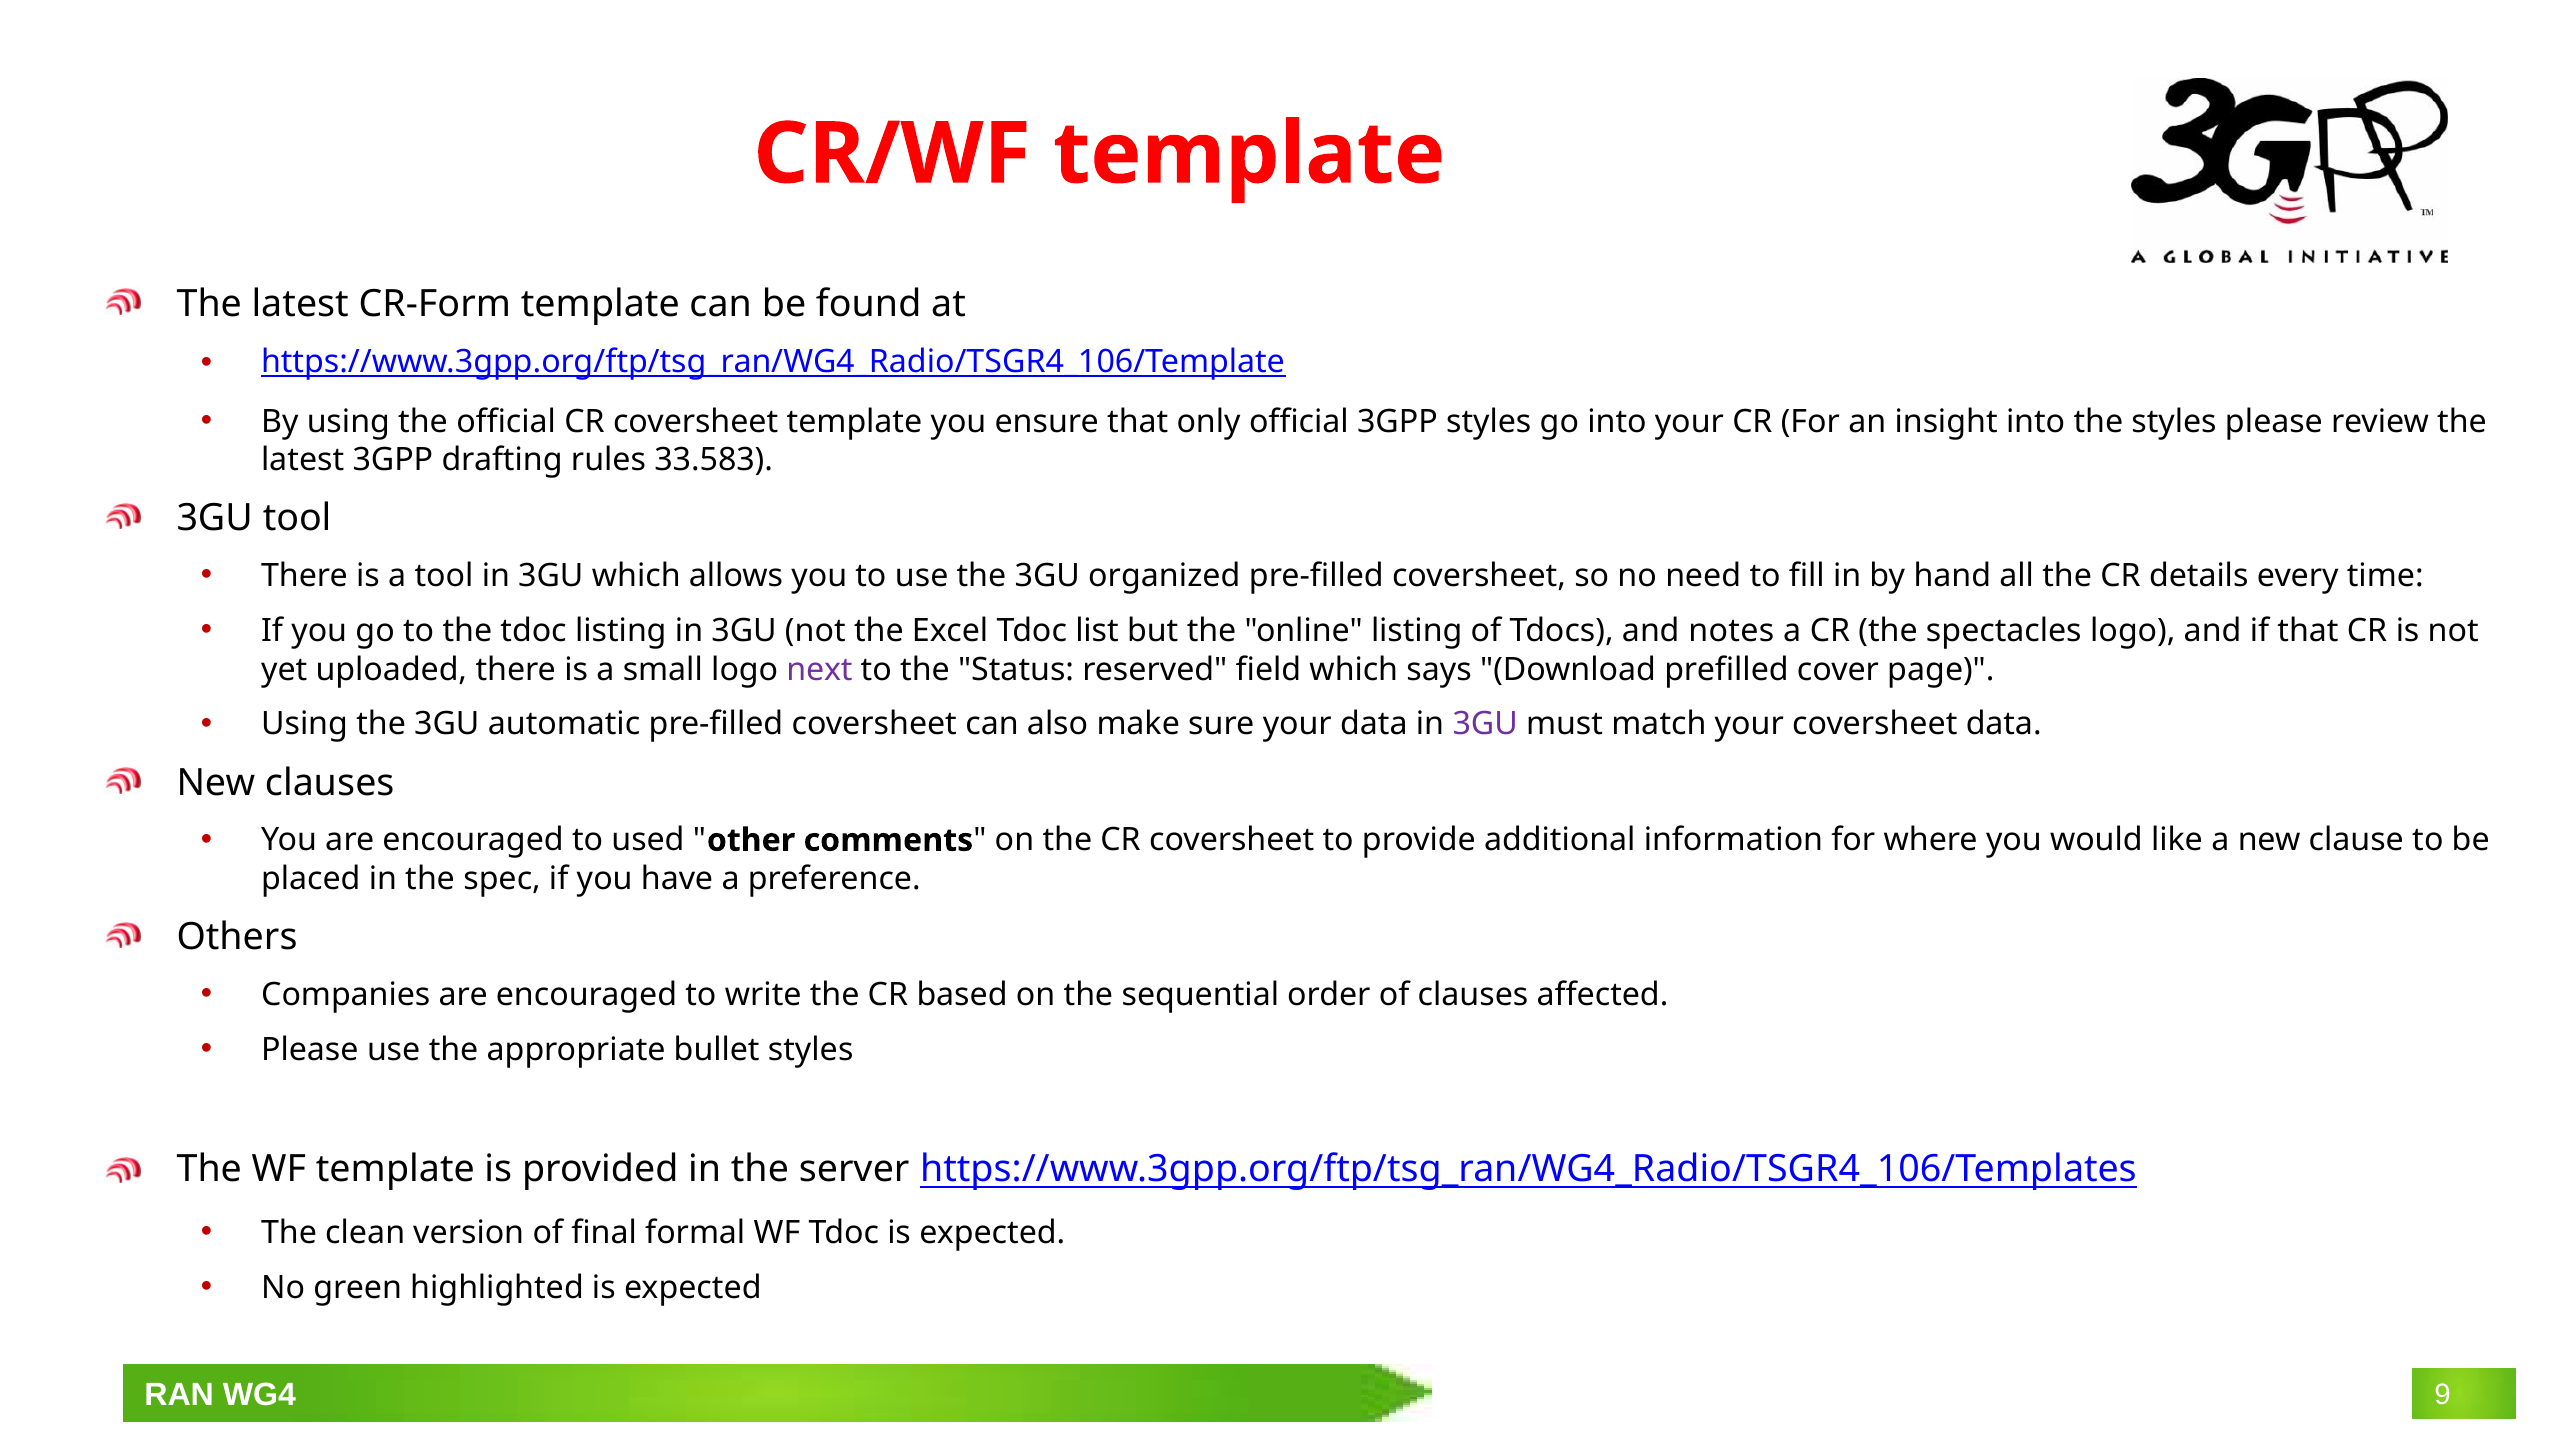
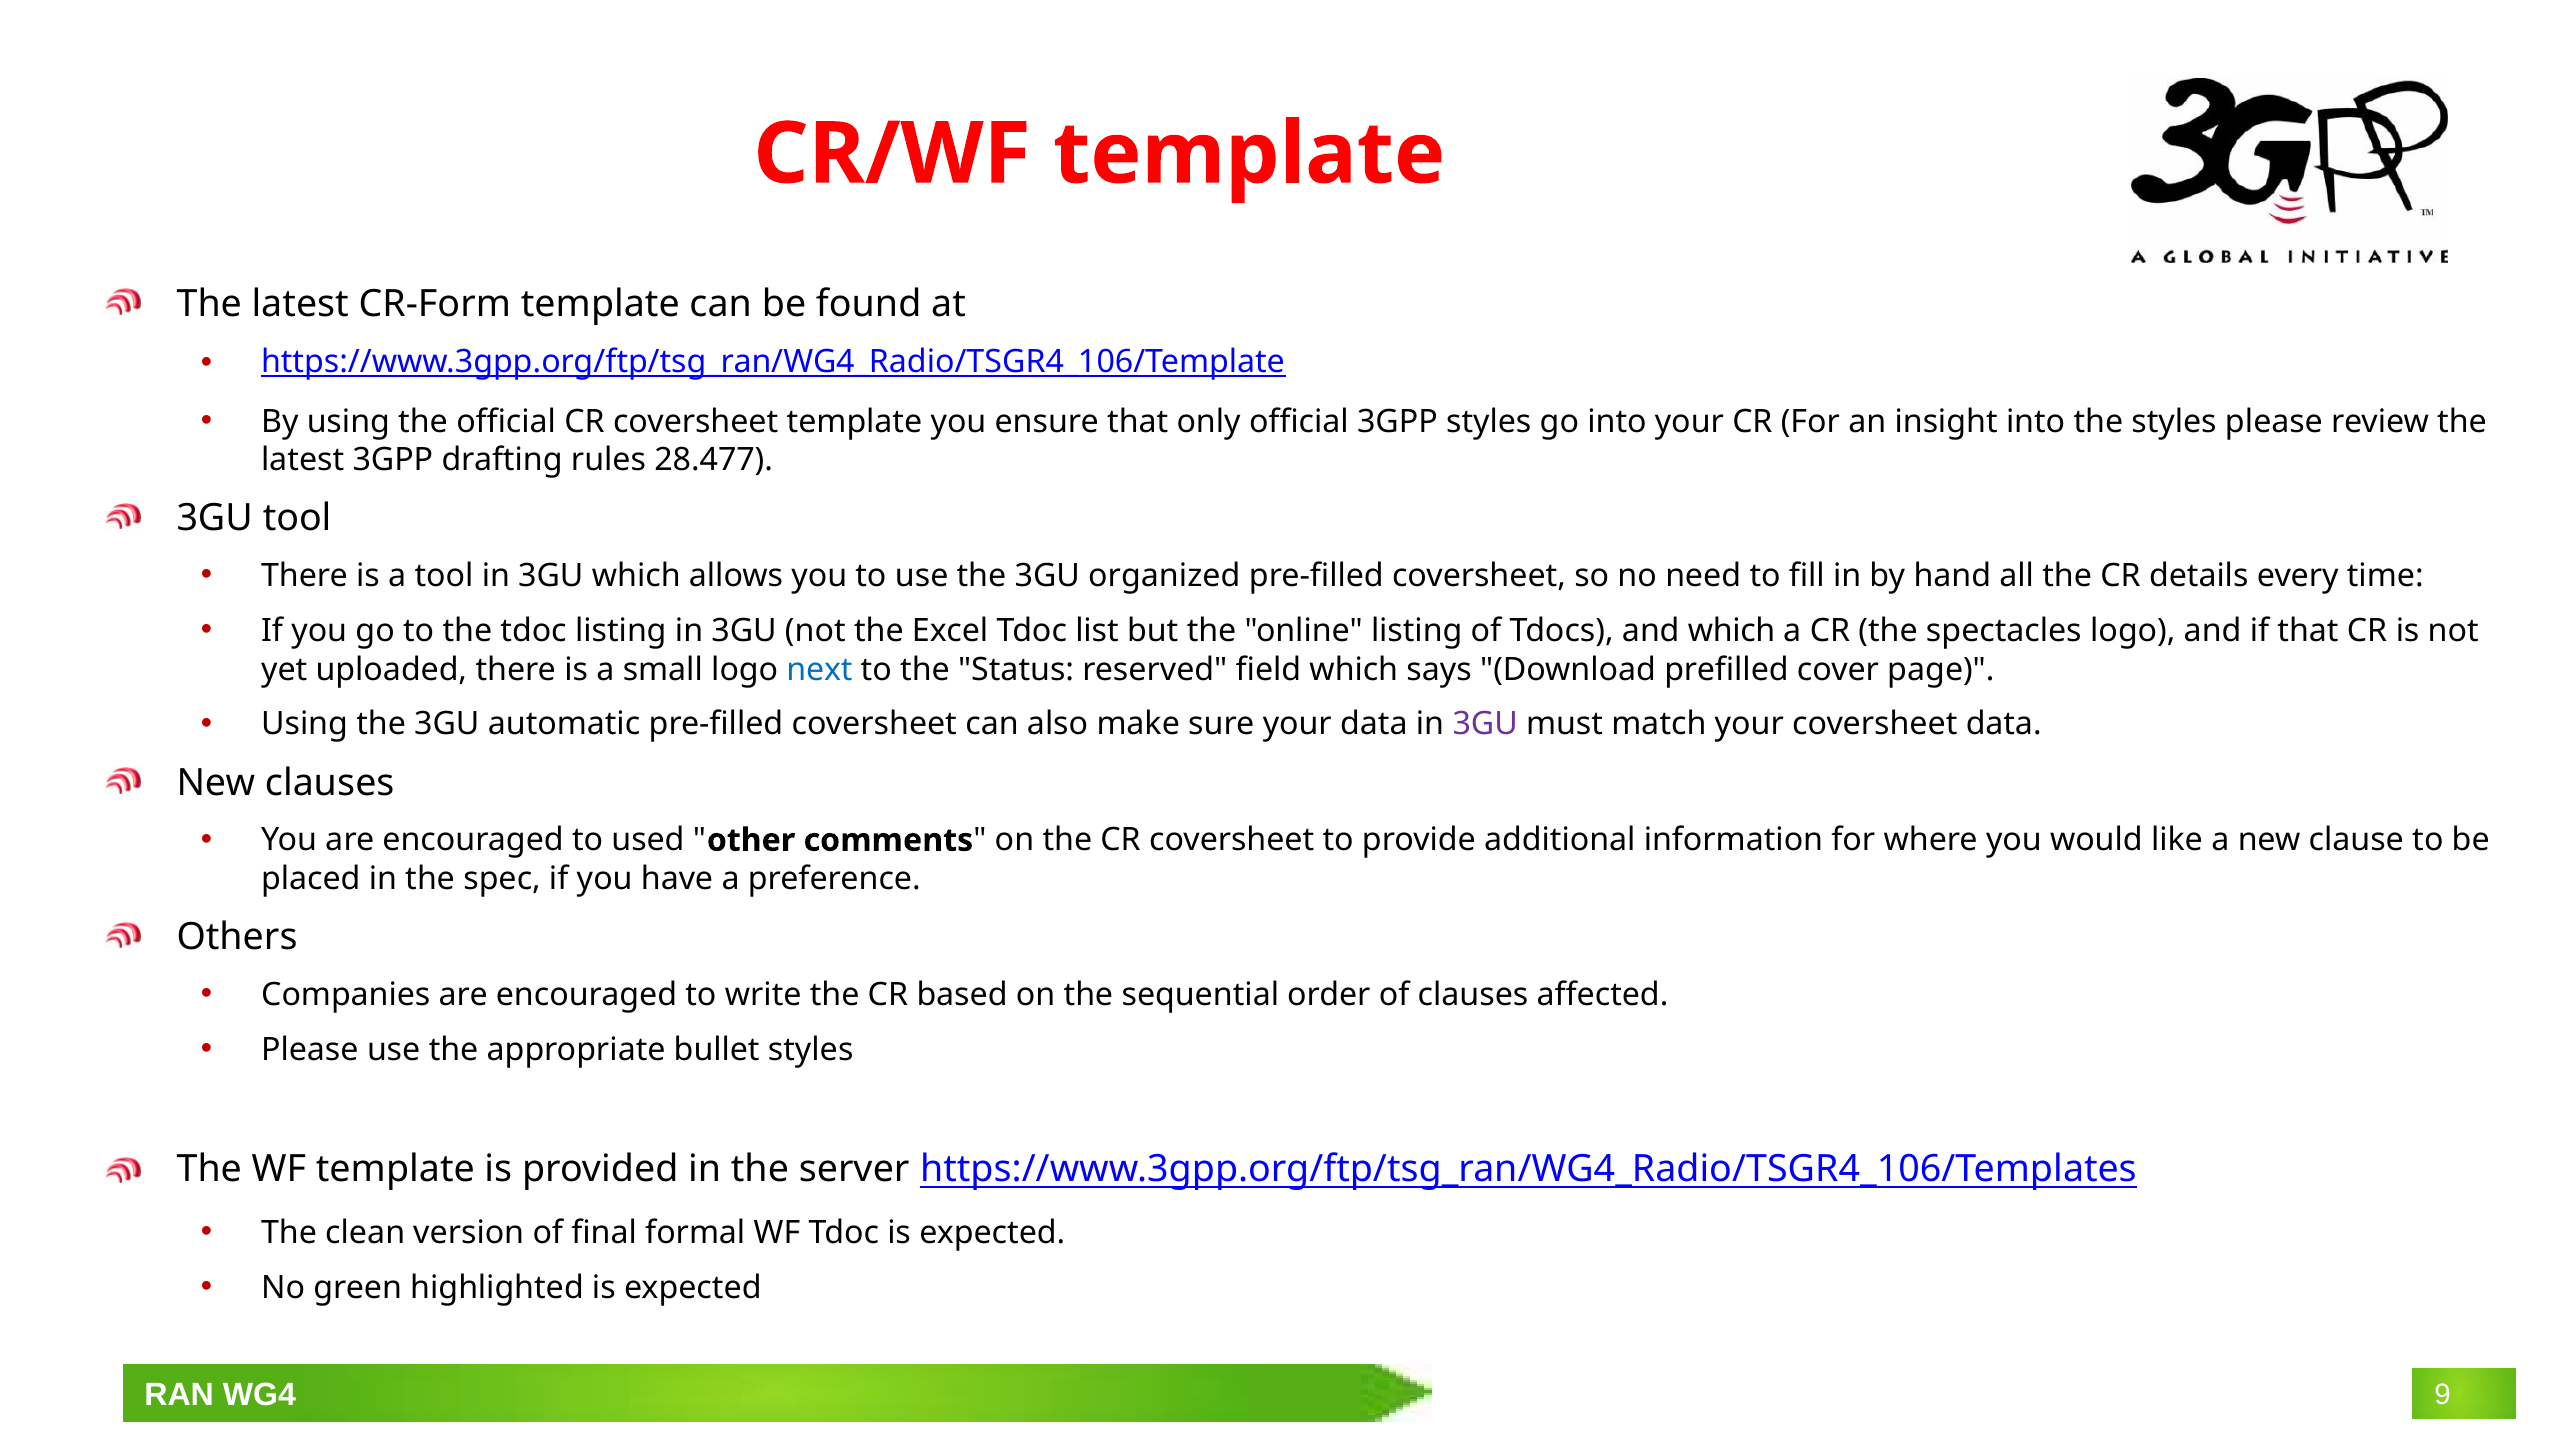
33.583: 33.583 -> 28.477 (714, 460)
and notes: notes -> which (1732, 631)
next colour: purple -> blue (819, 669)
